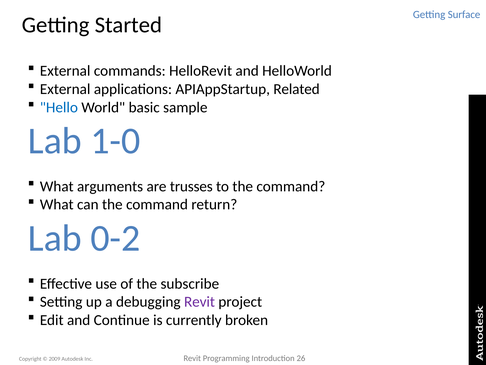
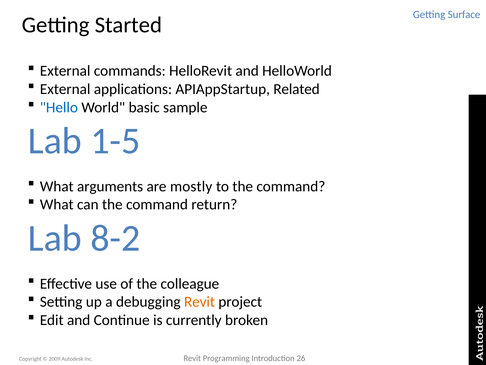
1-0: 1-0 -> 1-5 (115, 141)
trusses: trusses -> mostly (191, 186)
0-2: 0-2 -> 8-2 (115, 238)
subscribe: subscribe -> colleague (190, 283)
Revit colour: purple -> orange (200, 302)
